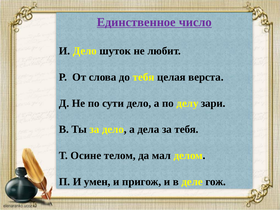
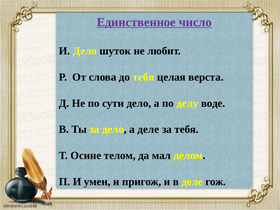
зари: зари -> воде (213, 103)
а дела: дела -> деле (148, 129)
